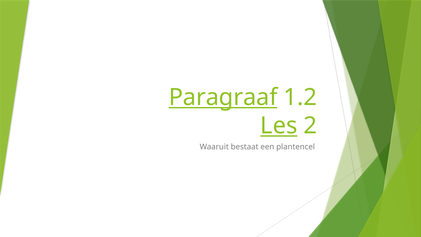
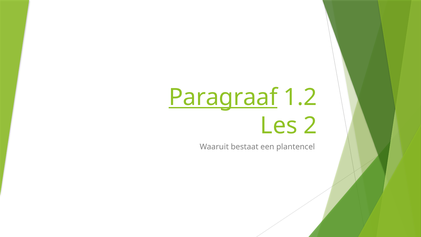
Les underline: present -> none (279, 126)
